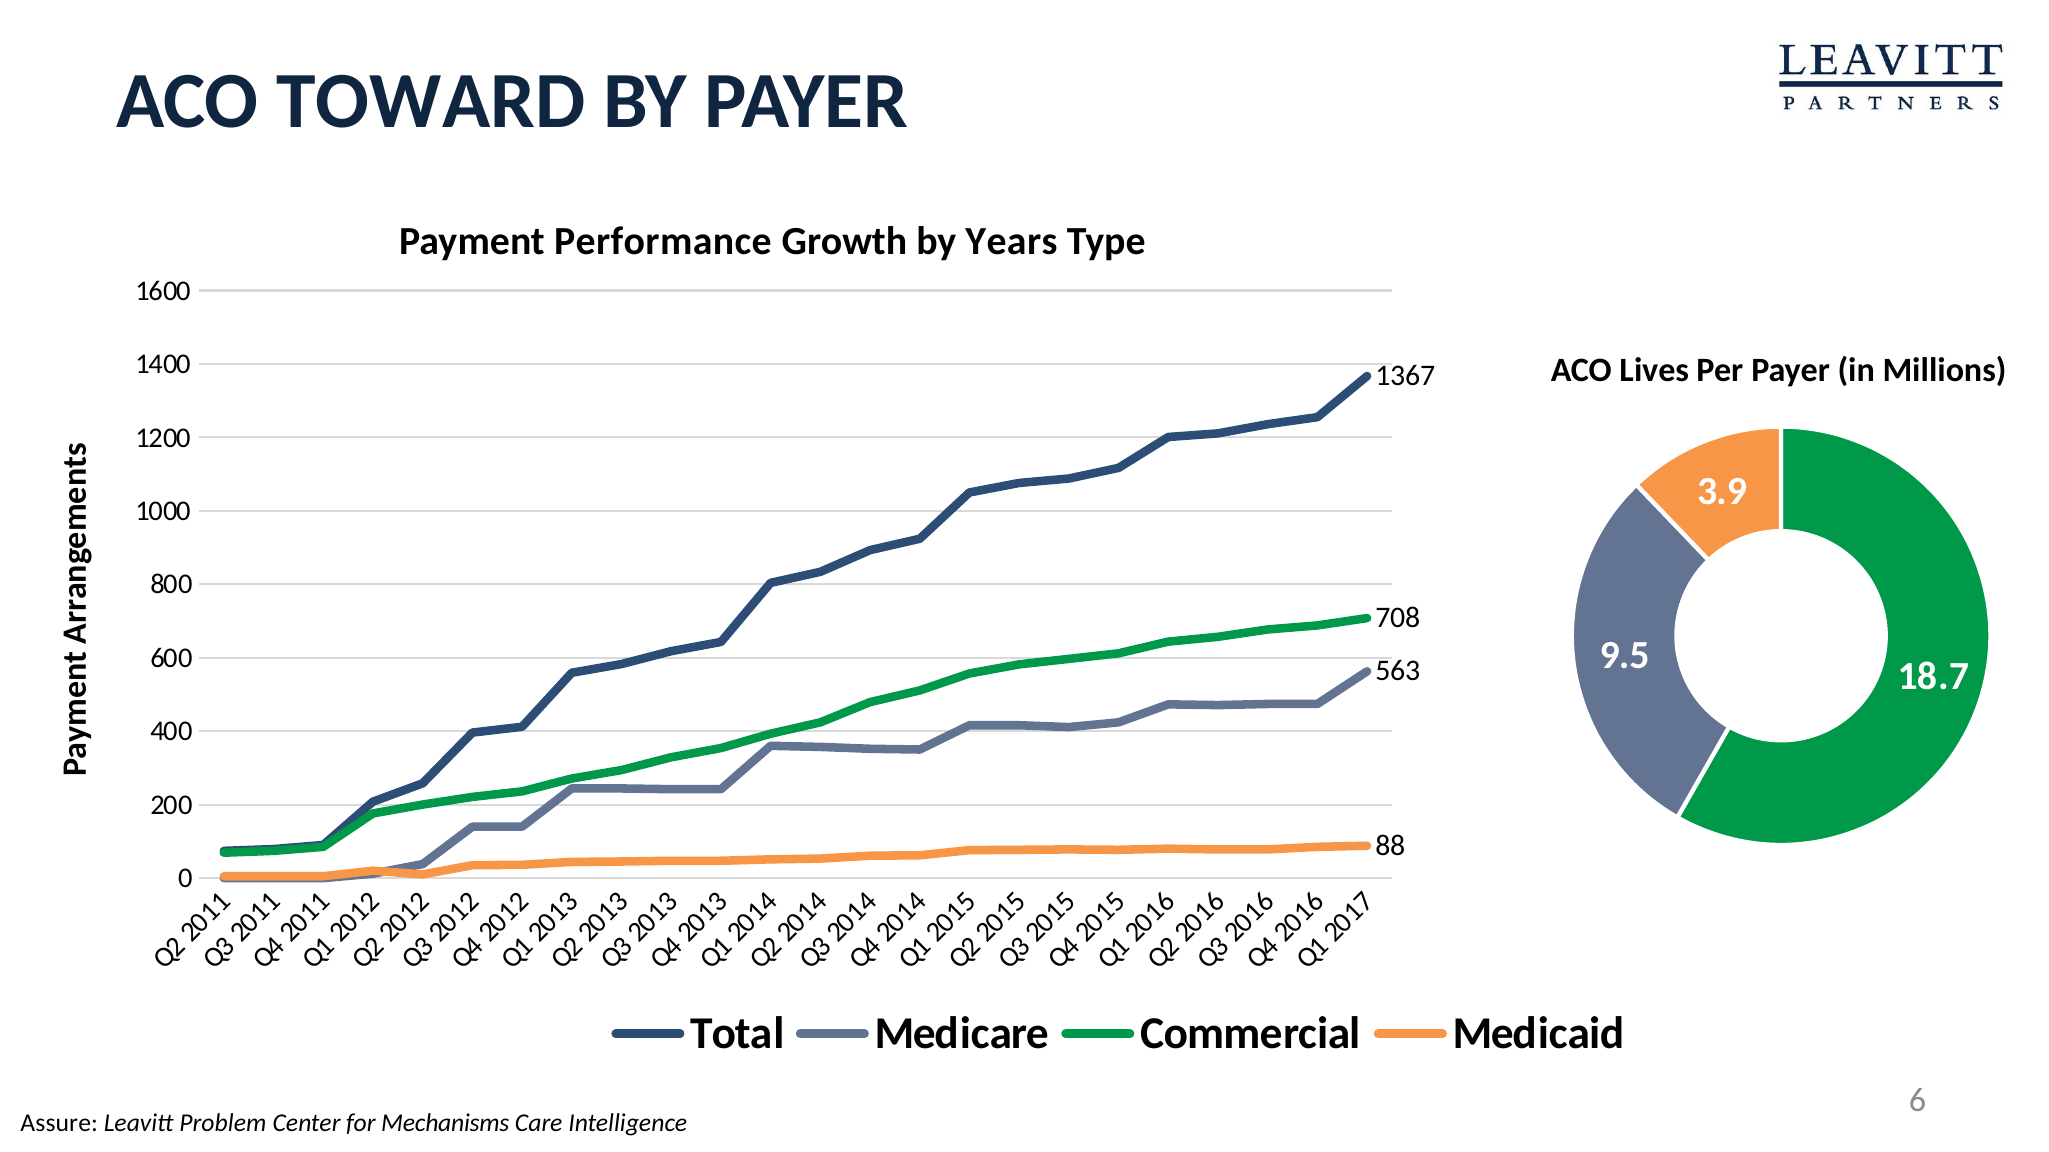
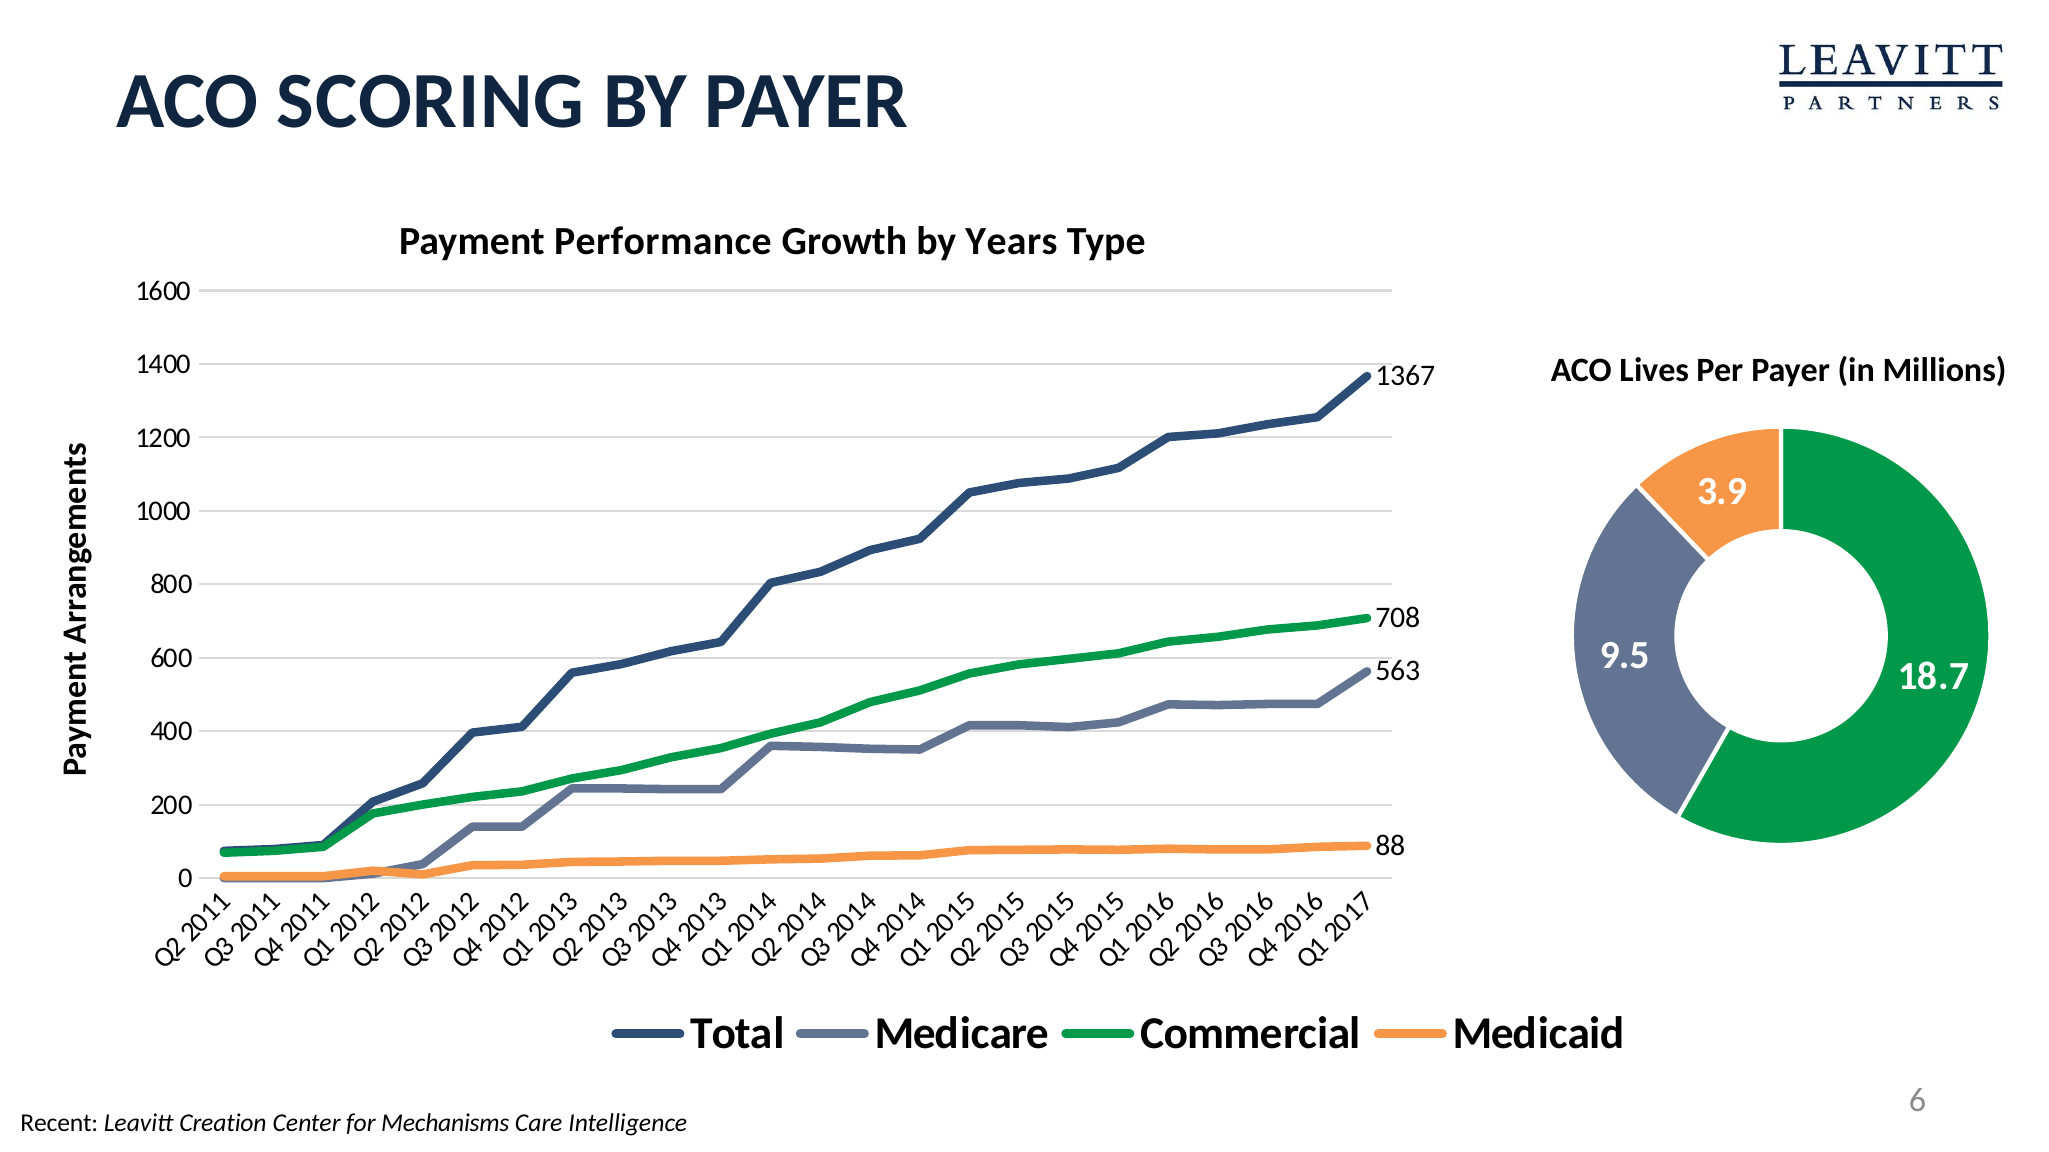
TOWARD: TOWARD -> SCORING (431, 102)
Assure: Assure -> Recent (59, 1124)
Problem: Problem -> Creation (223, 1124)
